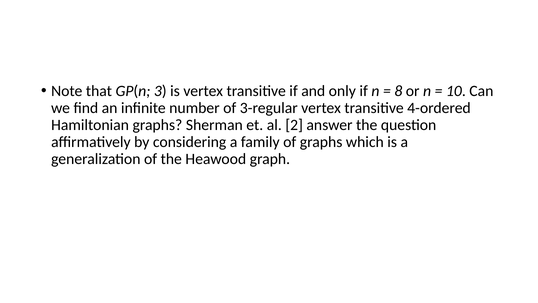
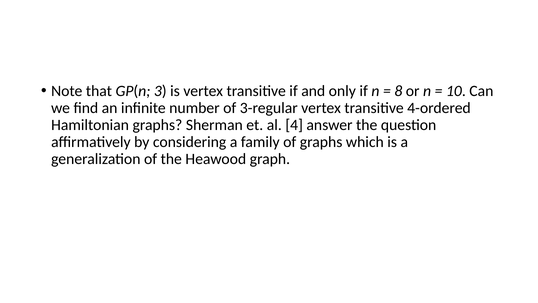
2: 2 -> 4 (294, 125)
